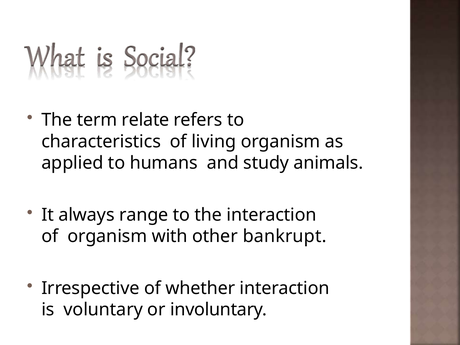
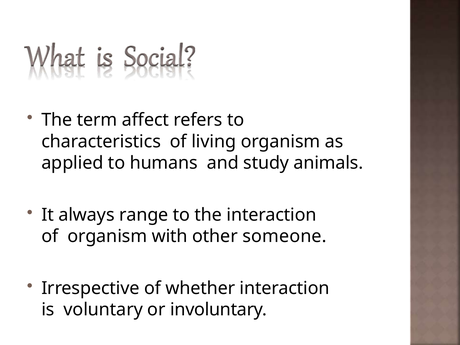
relate: relate -> affect (145, 120)
bankrupt: bankrupt -> someone (285, 236)
